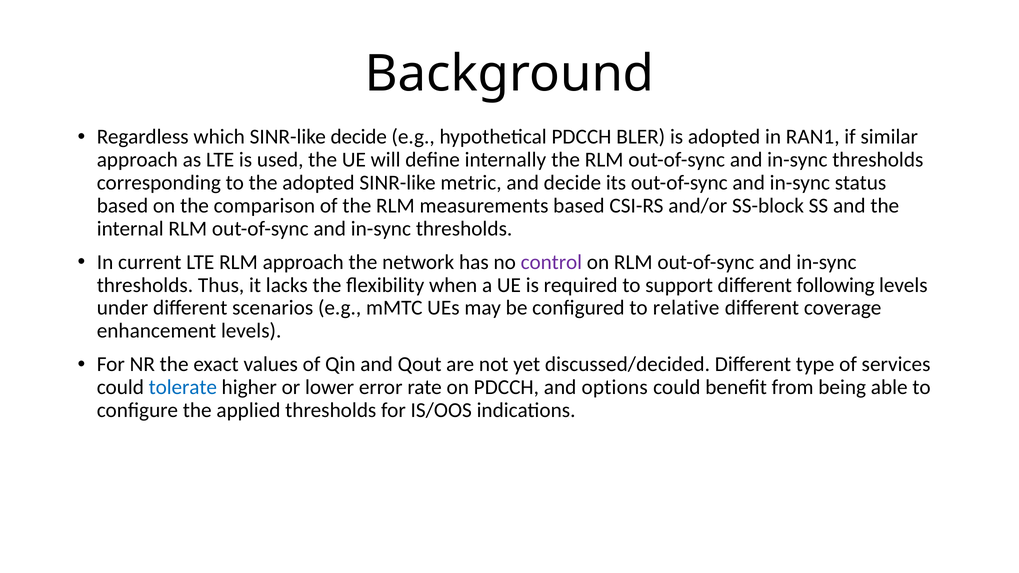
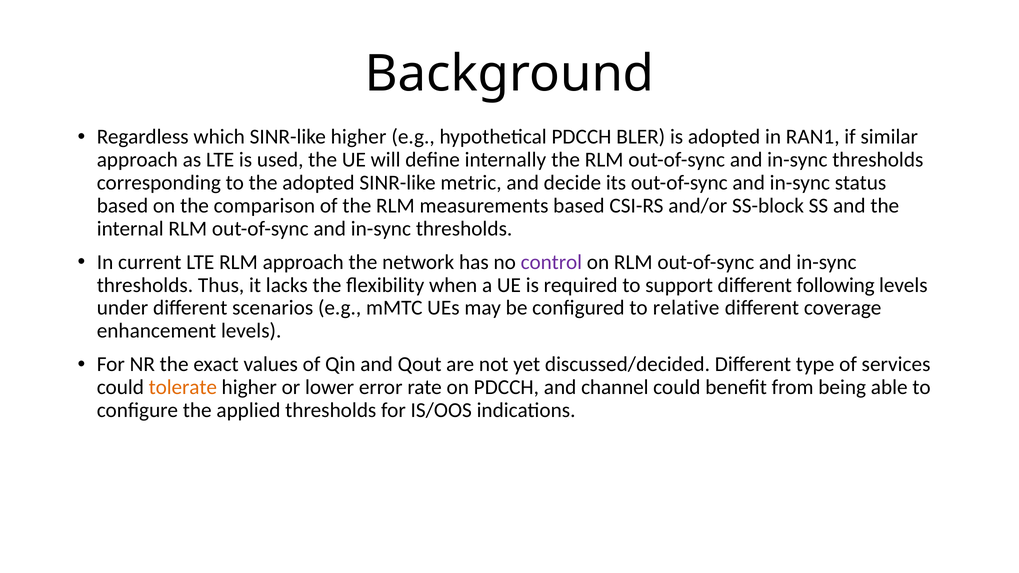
SINR-like decide: decide -> higher (359, 137)
tolerate colour: blue -> orange (183, 387)
options: options -> channel (615, 387)
